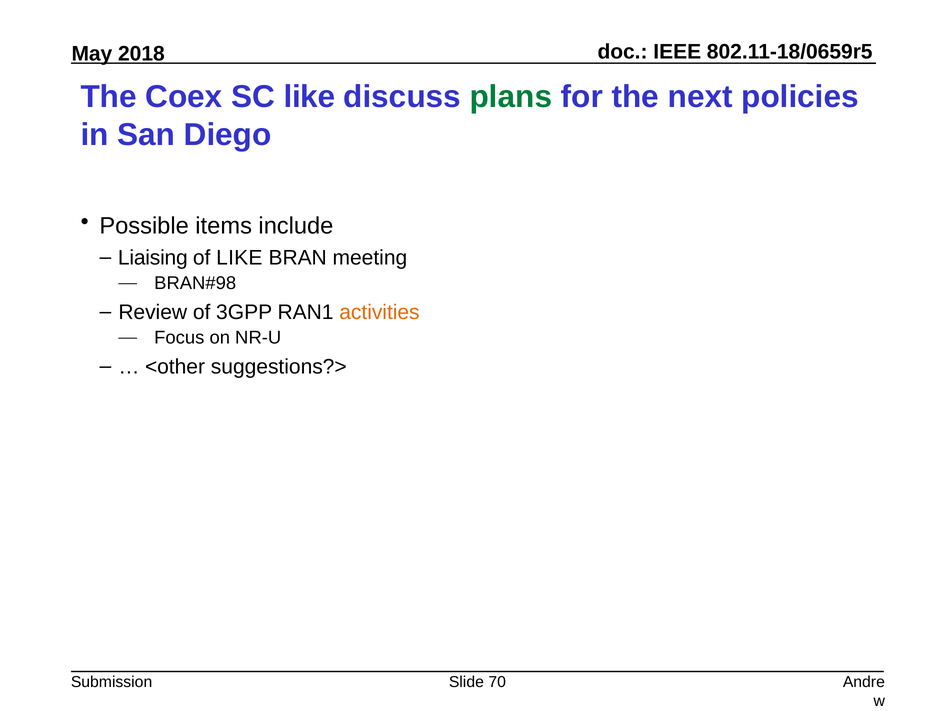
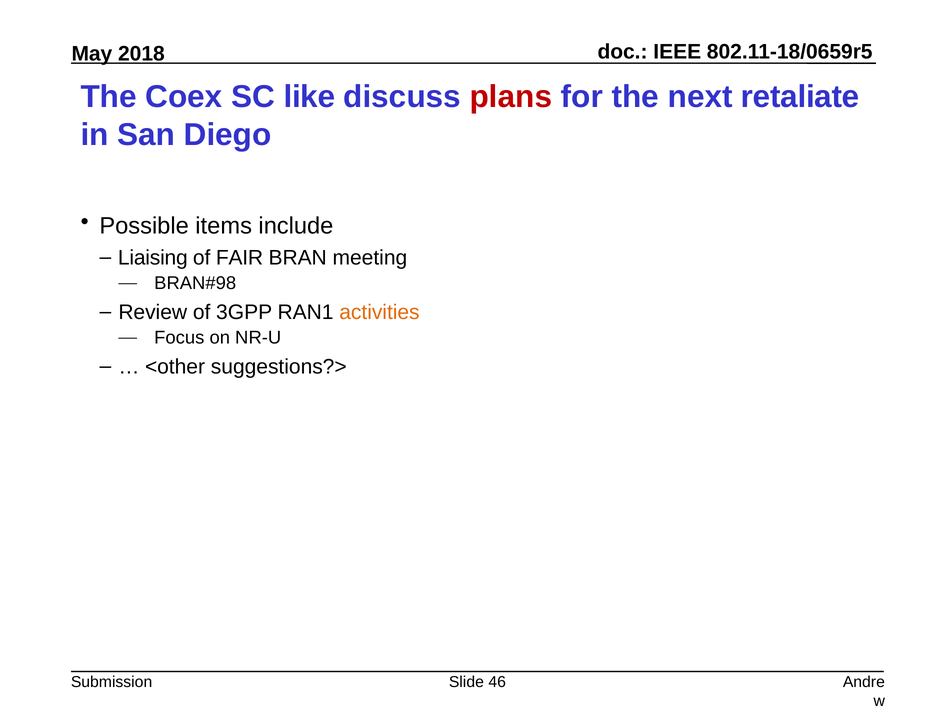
plans colour: green -> red (511, 97)
policies: policies -> retaliate (800, 97)
of LIKE: LIKE -> FAIR (240, 258)
70: 70 -> 46 (497, 681)
